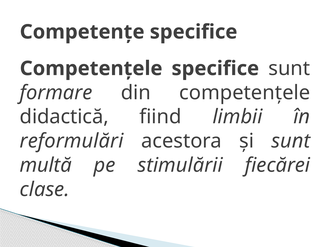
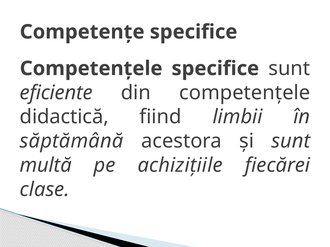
formare: formare -> eficiente (56, 93)
reformulări: reformulări -> săptămână (72, 141)
stimulării: stimulării -> achiziţiile (180, 166)
